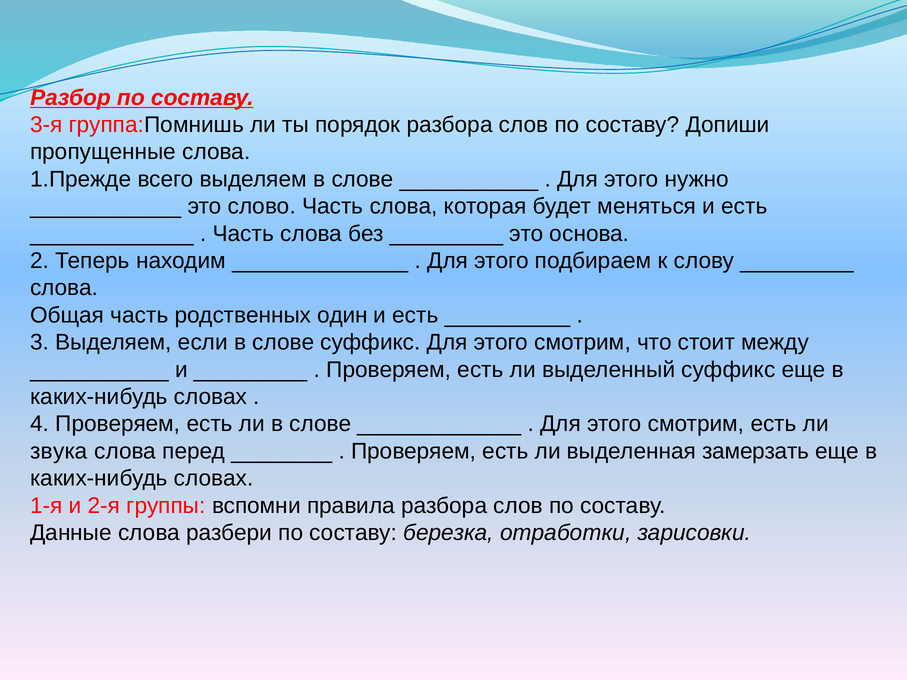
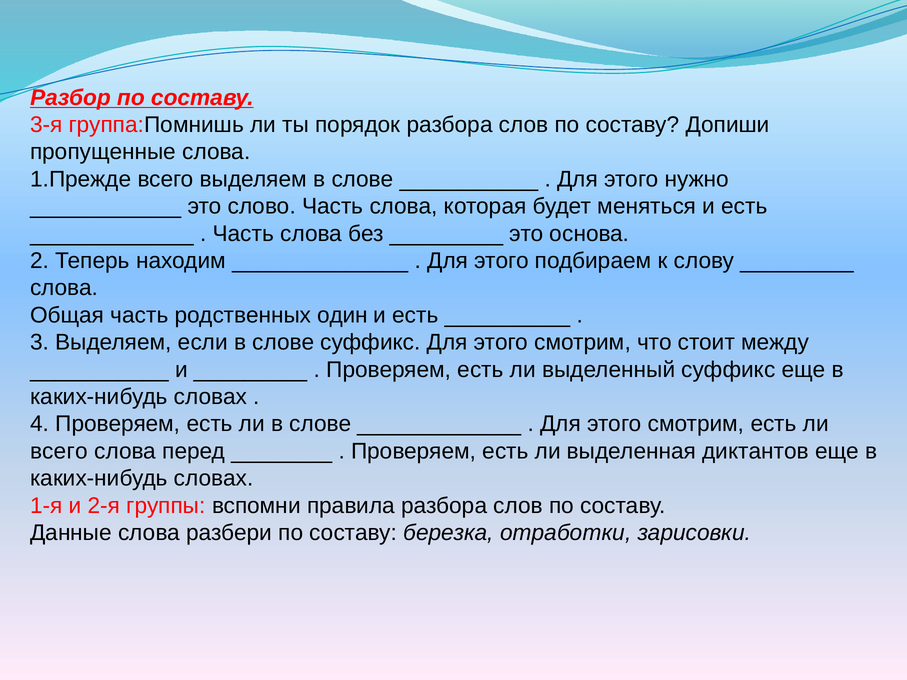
звука: звука -> всего (59, 451)
замерзать: замерзать -> диктантов (756, 451)
